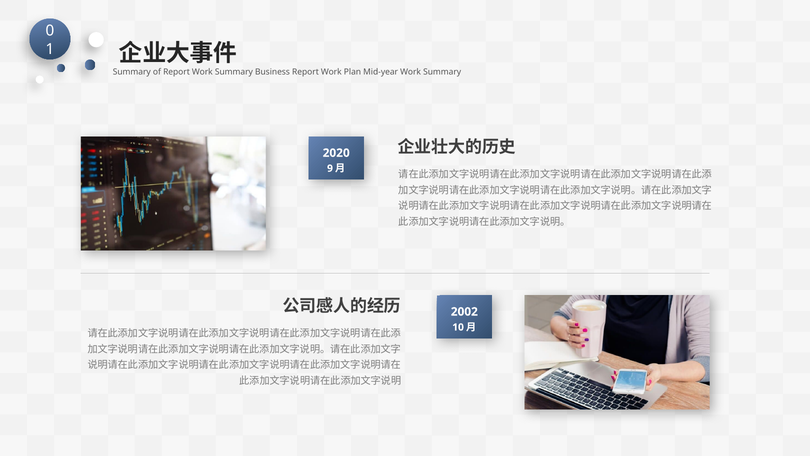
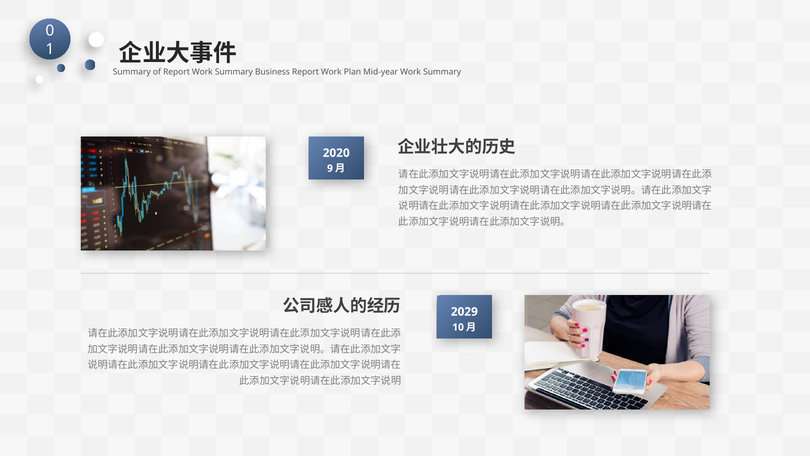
2002: 2002 -> 2029 (464, 311)
